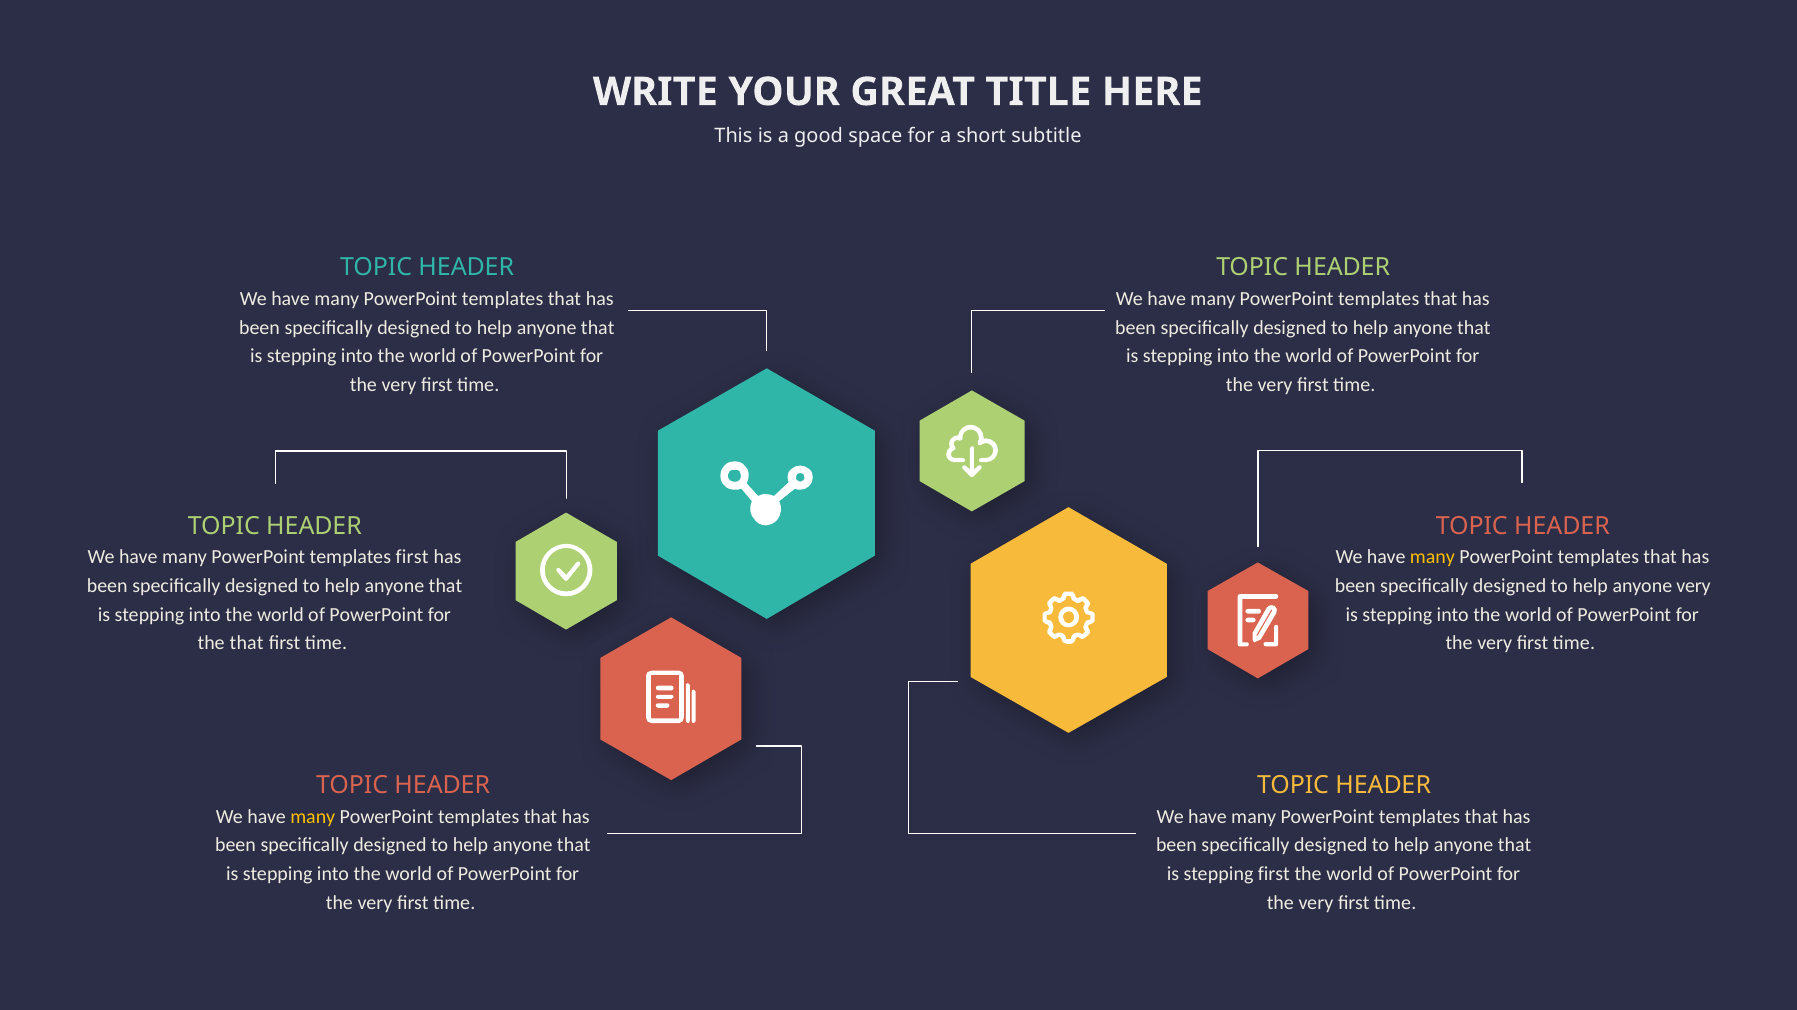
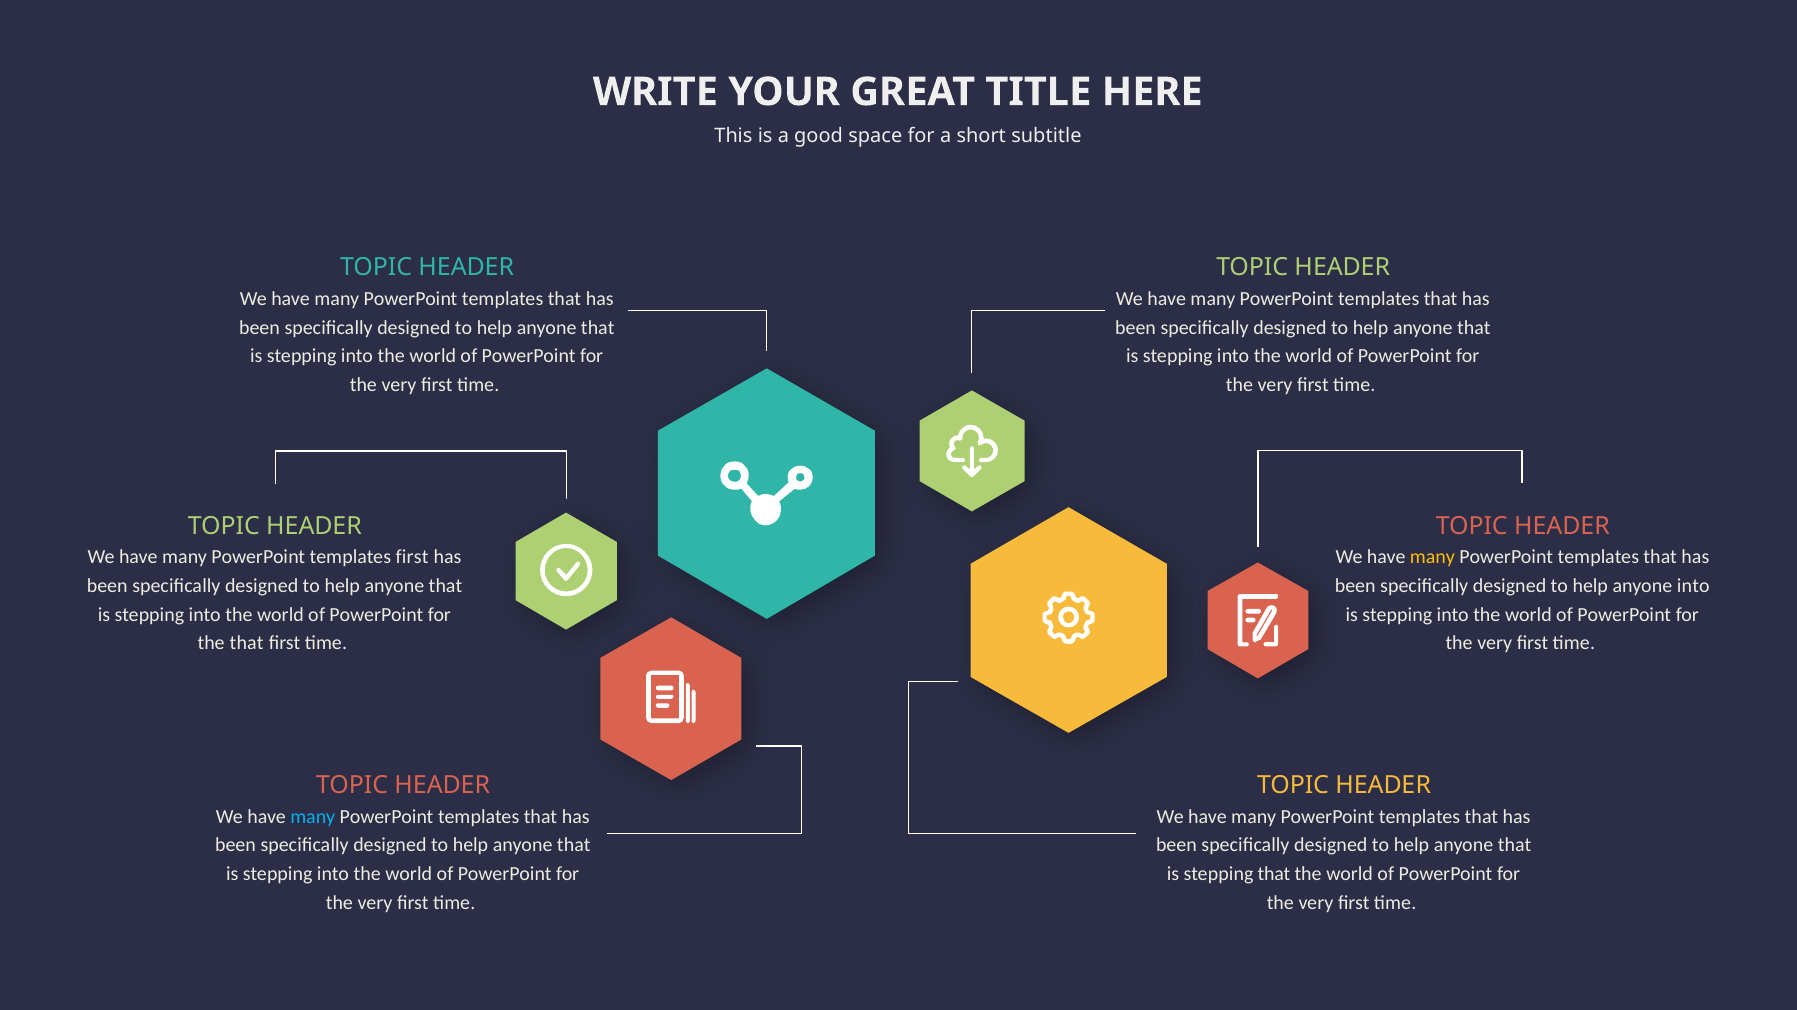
anyone very: very -> into (1693, 586)
many colour: yellow -> light blue (313, 817)
stepping first: first -> that (1274, 874)
